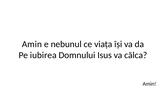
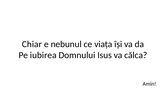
Amin: Amin -> Chiar (32, 44)
